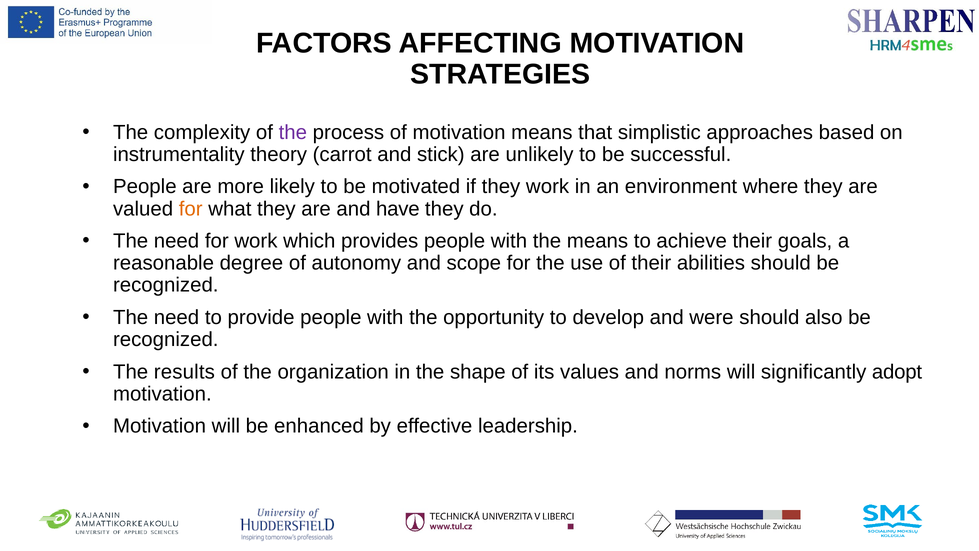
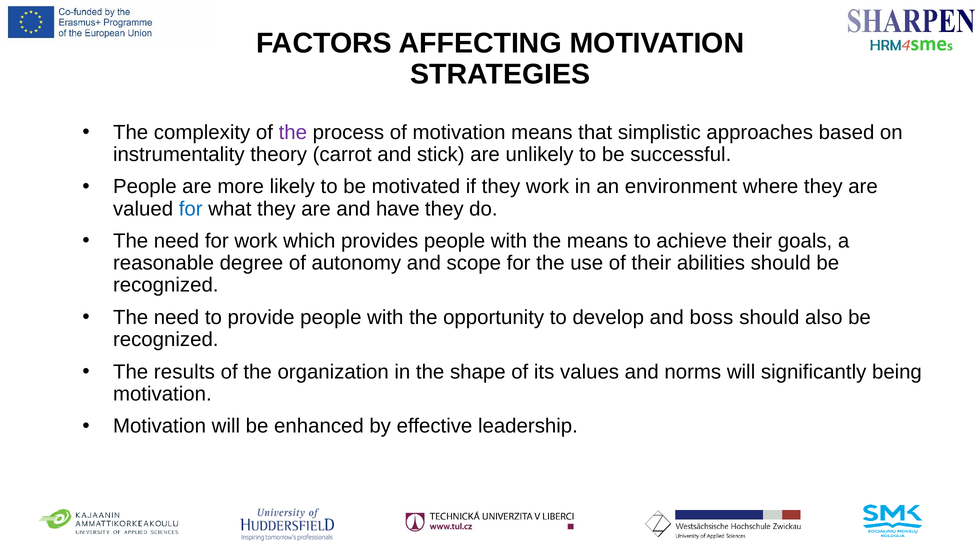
for colour: orange -> blue (191, 209)
were: were -> boss (711, 317)
adopt: adopt -> being (897, 372)
